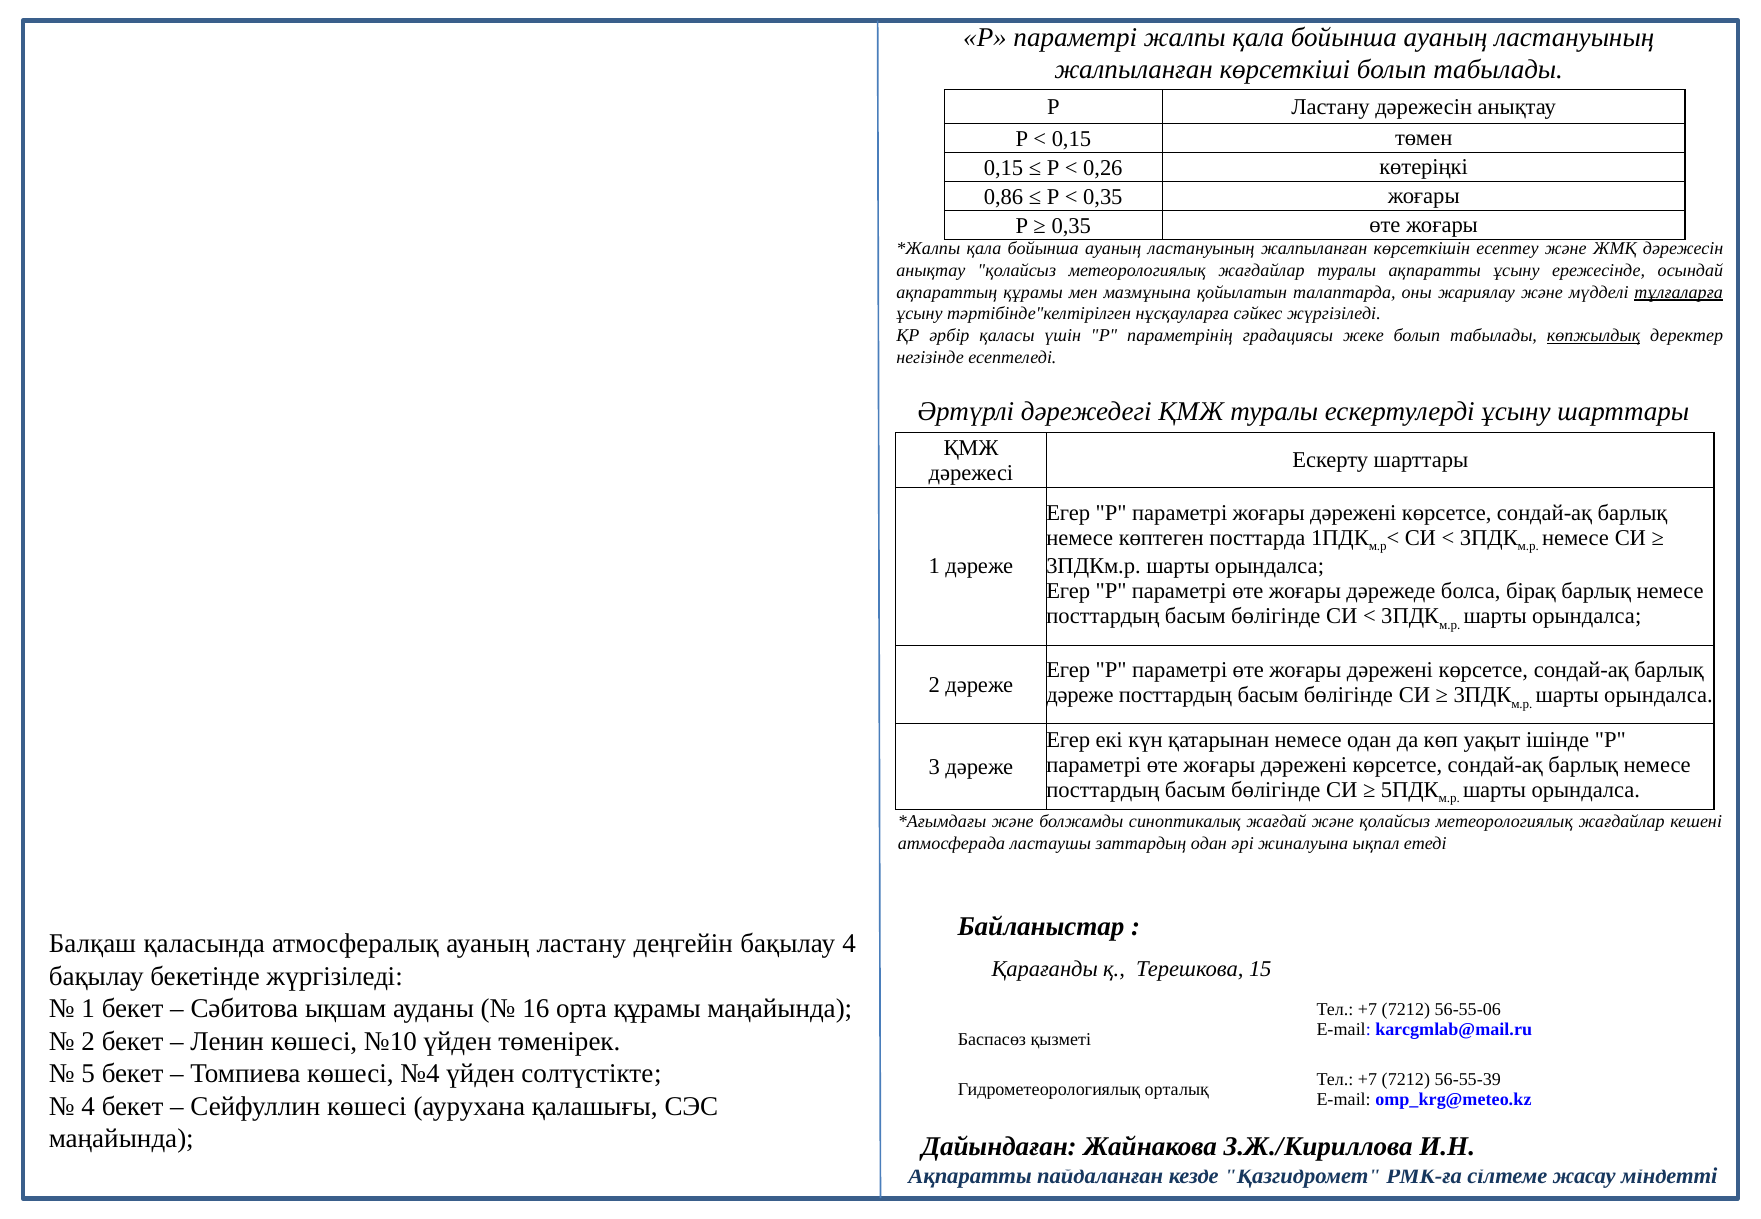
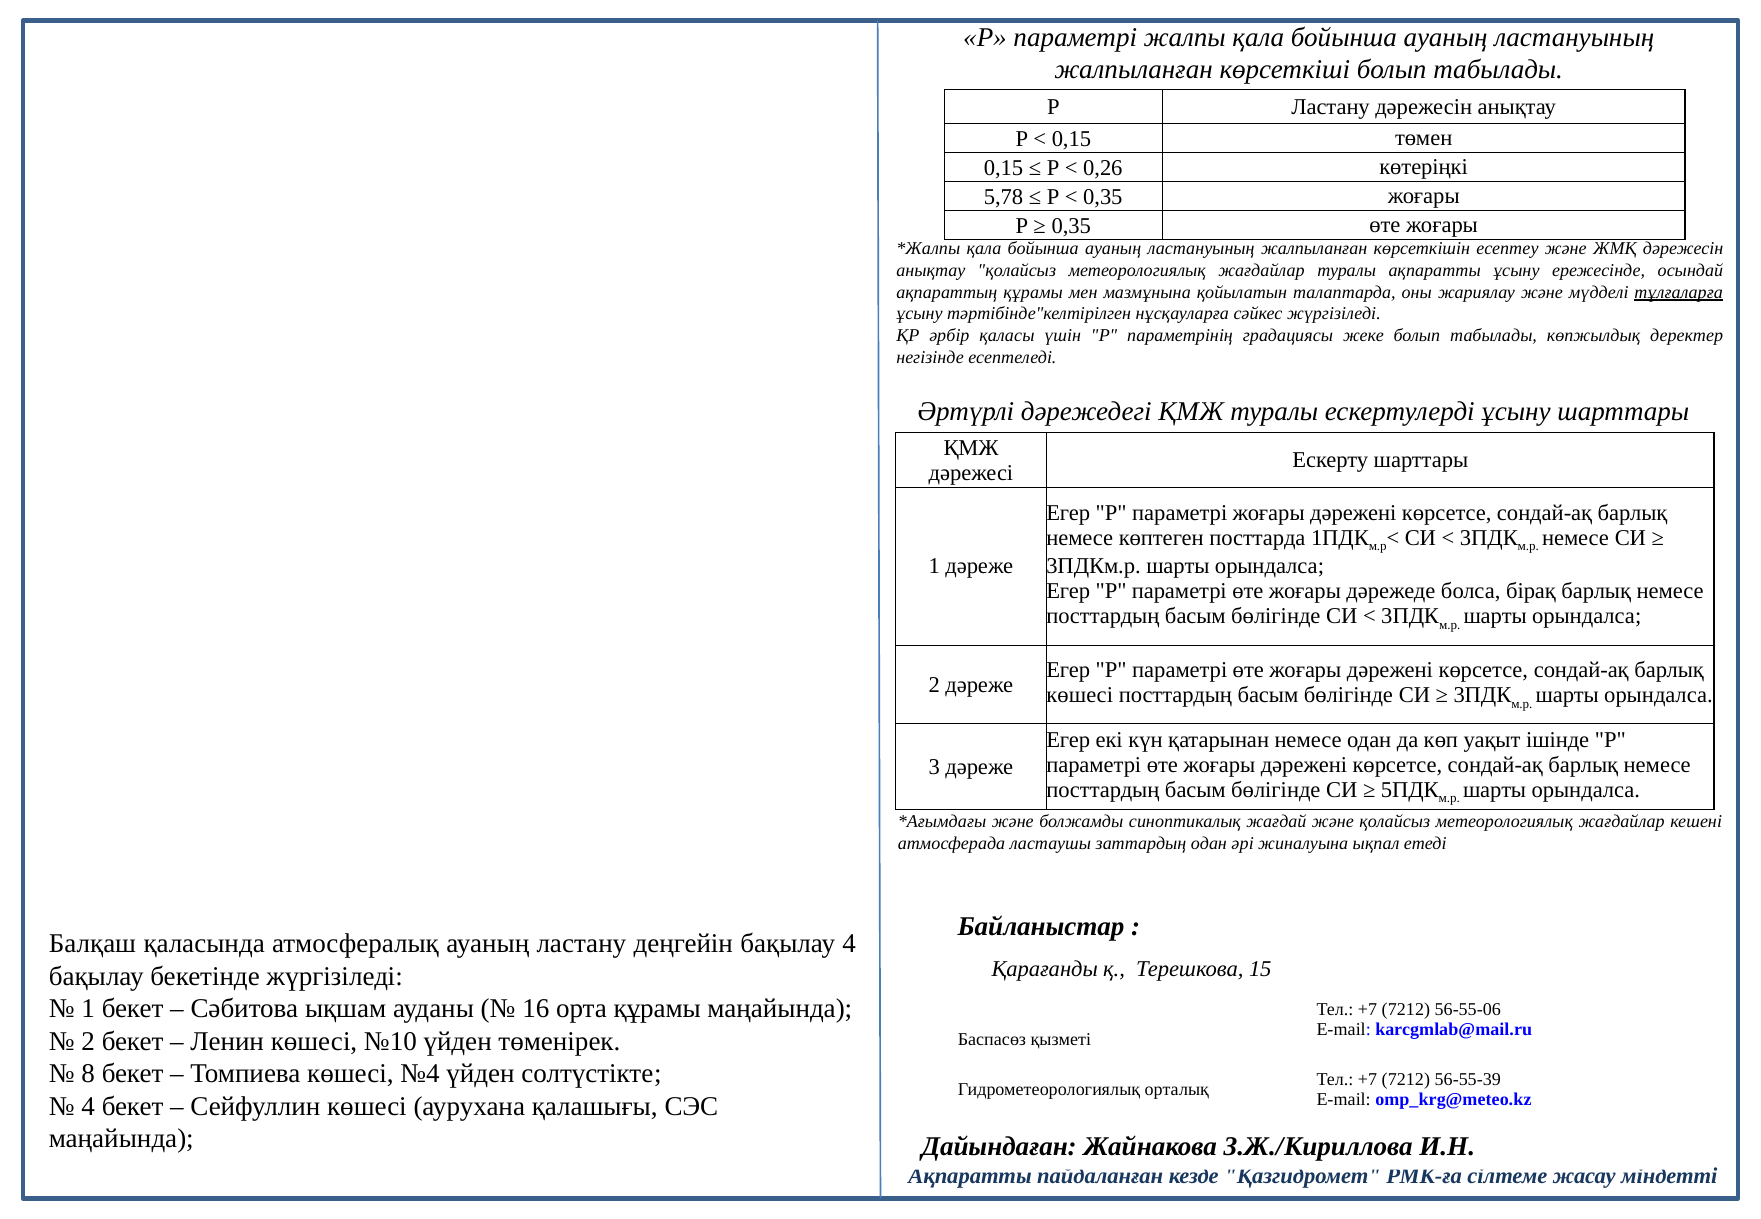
0,86: 0,86 -> 5,78 (1004, 197)
көпжылдық underline: present -> none (1594, 336)
дәреже: дәреже -> көшесі (1080, 695)
5: 5 -> 8 (88, 1074)
